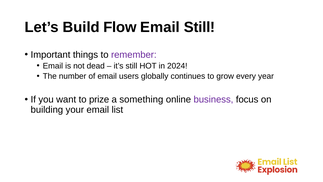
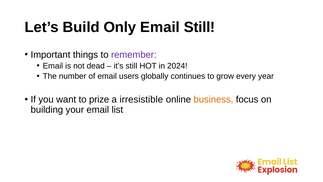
Flow: Flow -> Only (120, 27)
something: something -> irresistible (141, 99)
business colour: purple -> orange (213, 99)
